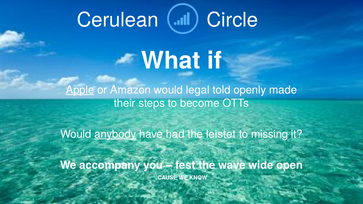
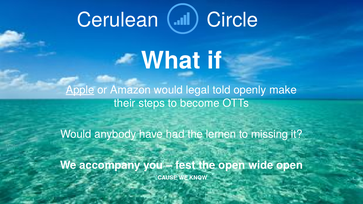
made: made -> make (283, 90)
anybody underline: present -> none (115, 134)
leistet: leistet -> lernen (221, 134)
the wave: wave -> open (232, 165)
